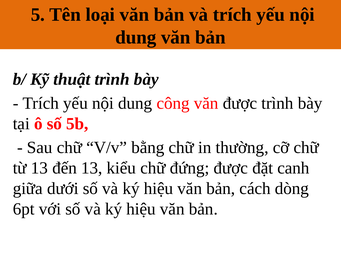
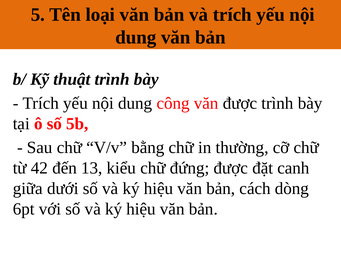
từ 13: 13 -> 42 (39, 168)
